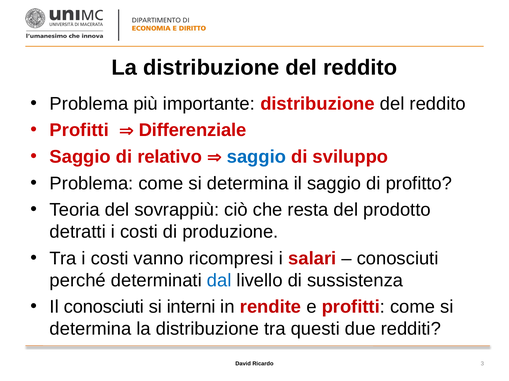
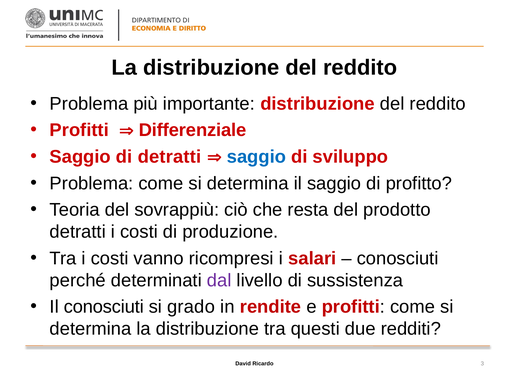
di relativo: relativo -> detratti (170, 157)
dal colour: blue -> purple (219, 281)
interni: interni -> grado (191, 307)
